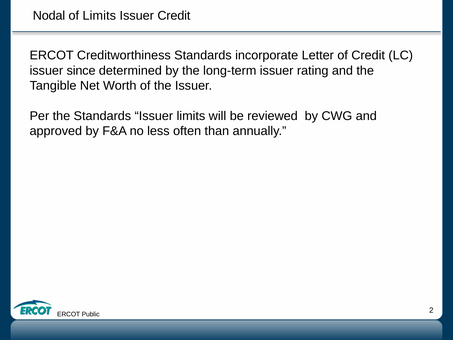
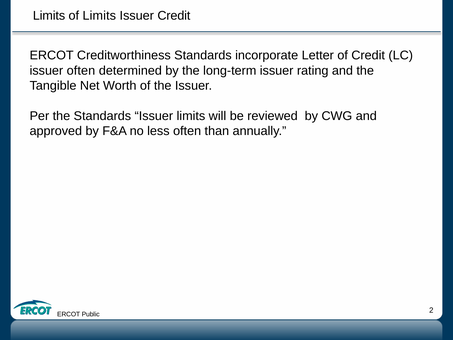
Nodal: Nodal -> Limits (49, 16)
issuer since: since -> often (81, 70)
